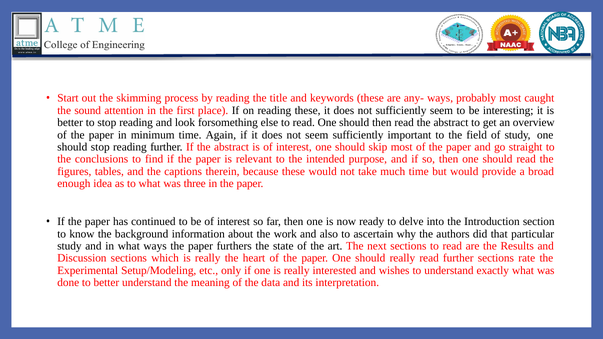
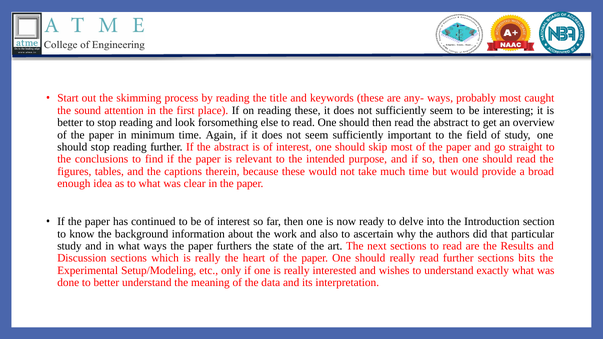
three: three -> clear (195, 184)
rate: rate -> bits (527, 258)
